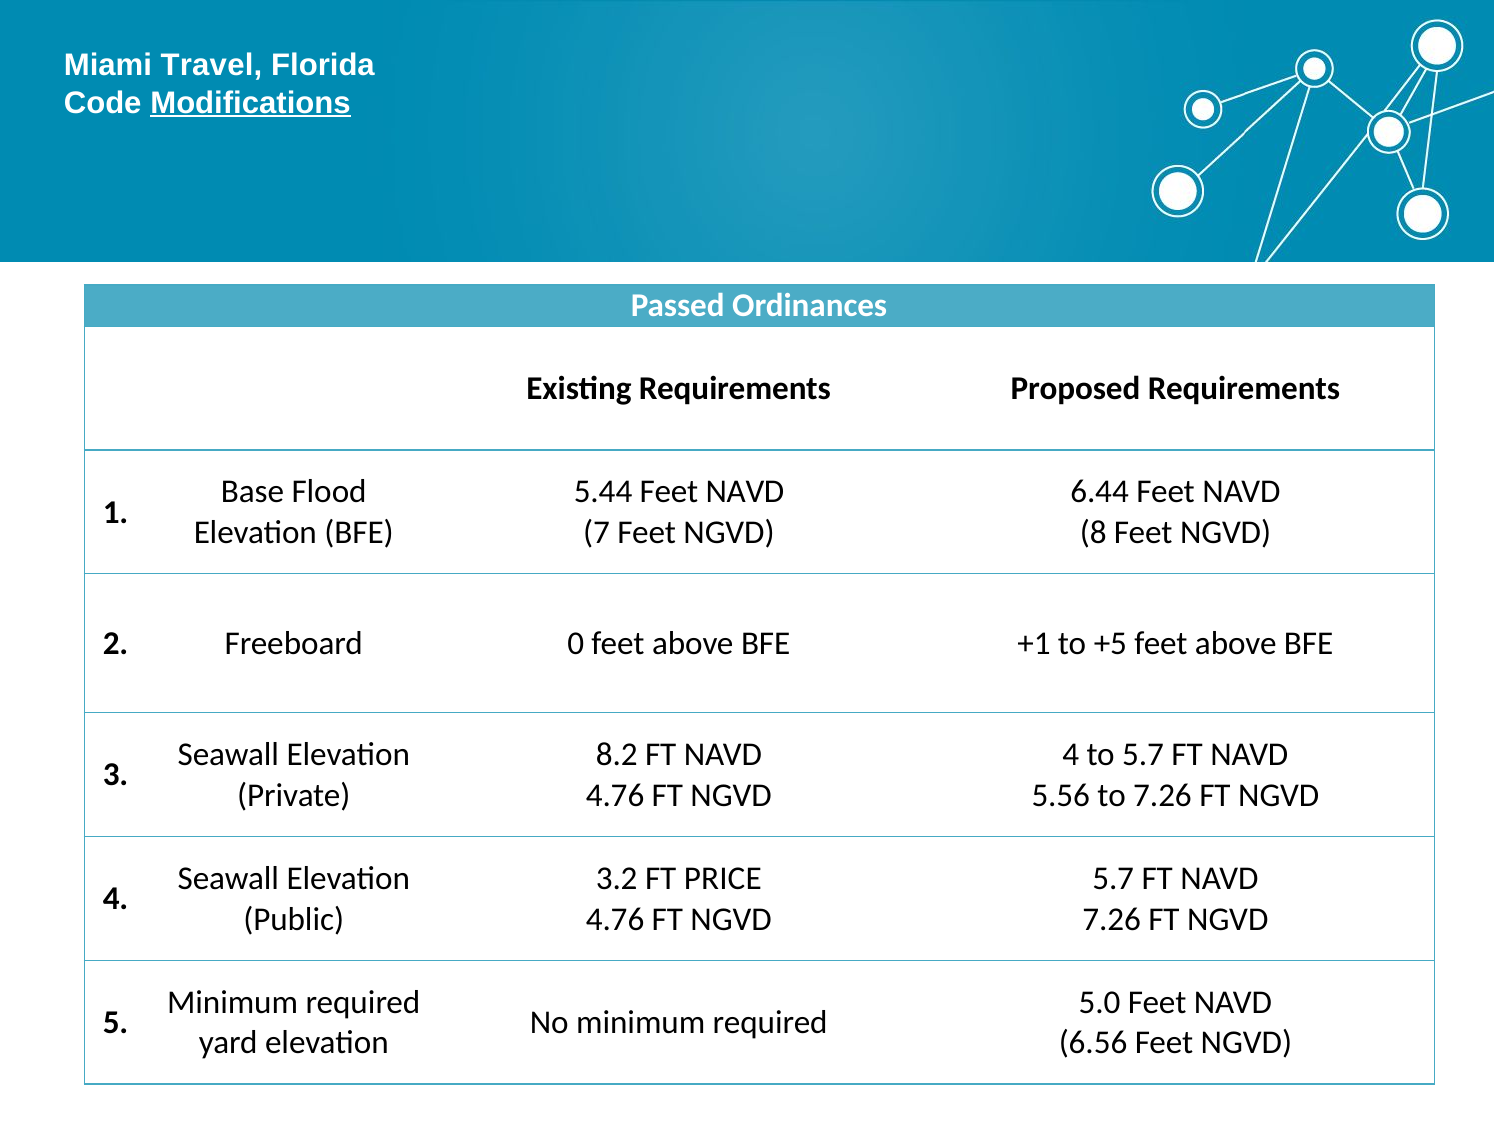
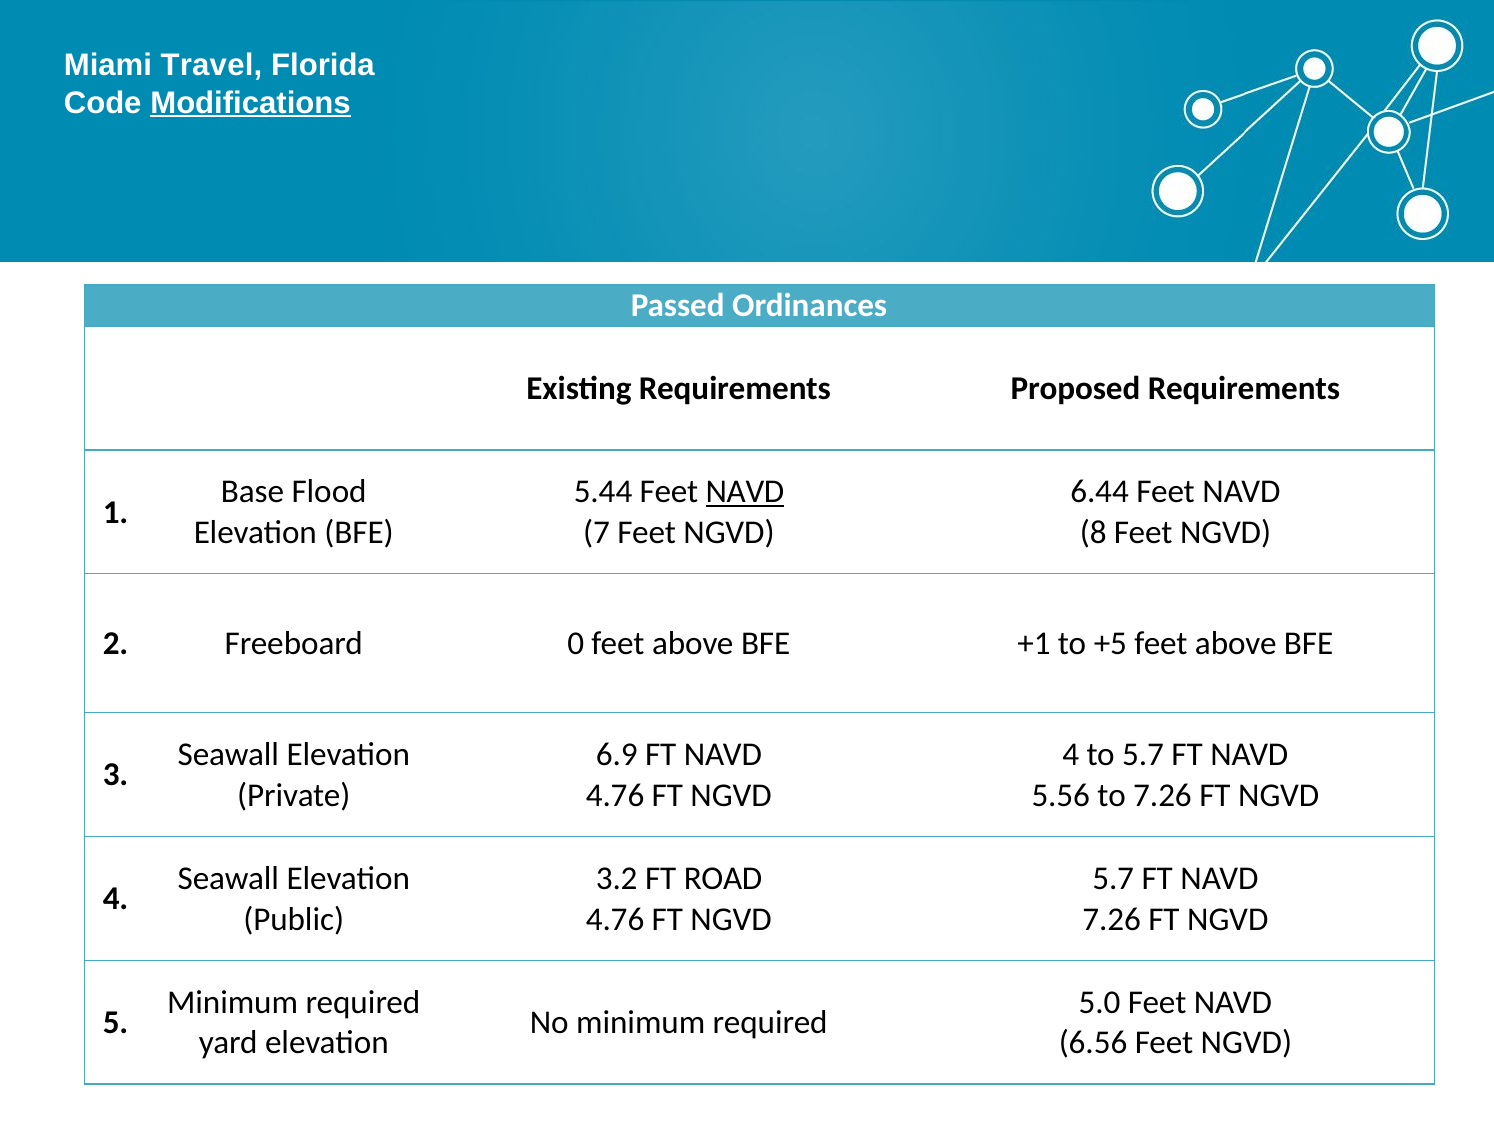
NAVD underline: none -> present (745, 492)
8.2: 8.2 -> 6.9 (617, 754)
PRICE: PRICE -> ROAD (723, 878)
